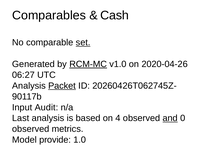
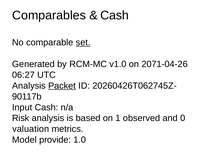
RCM-MC underline: present -> none (88, 64)
2020-04-26: 2020-04-26 -> 2071-04-26 (165, 64)
Input Audit: Audit -> Cash (47, 108)
Last: Last -> Risk (21, 118)
4: 4 -> 1 (118, 118)
and underline: present -> none (170, 118)
observed: observed -> valuation (31, 129)
